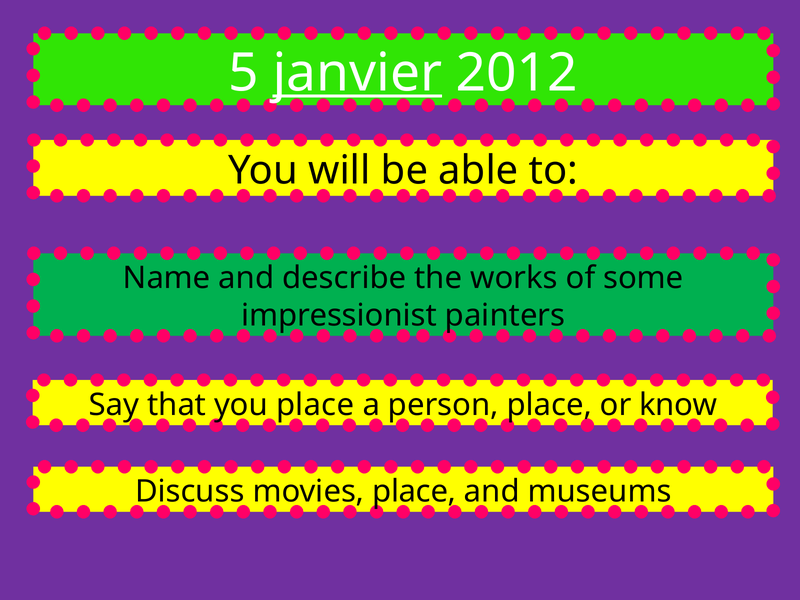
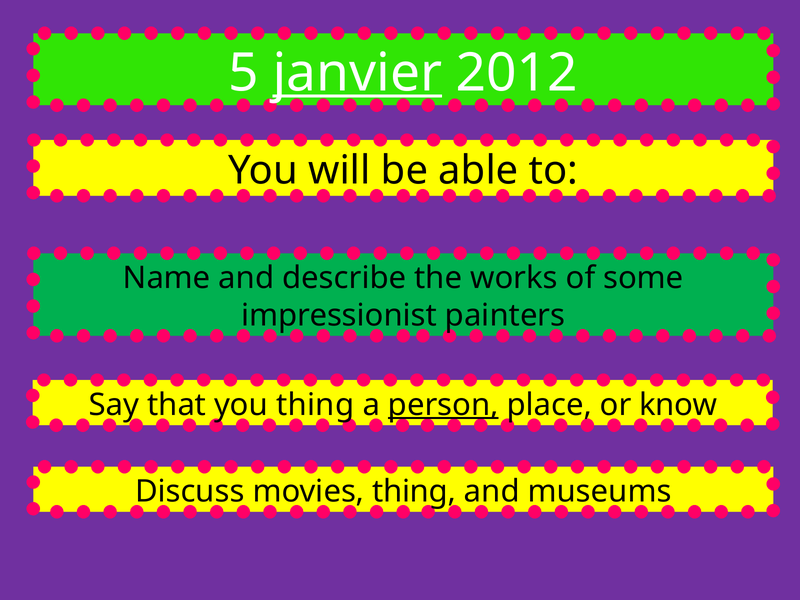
you place: place -> thing (315, 405)
person underline: none -> present (443, 405)
movies place: place -> thing (414, 491)
